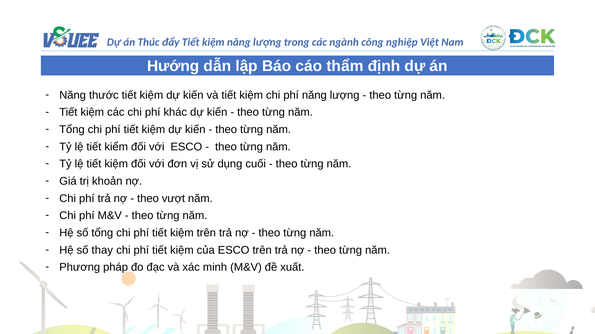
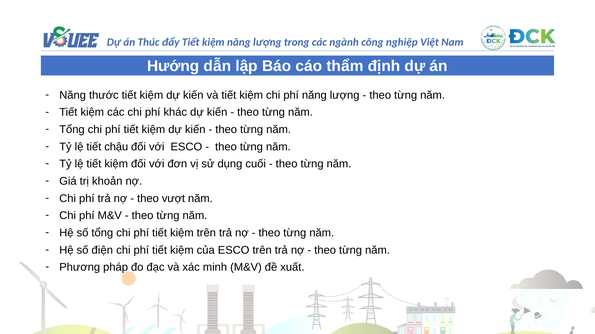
kiểm: kiểm -> chậu (116, 147)
thay: thay -> điện (102, 251)
